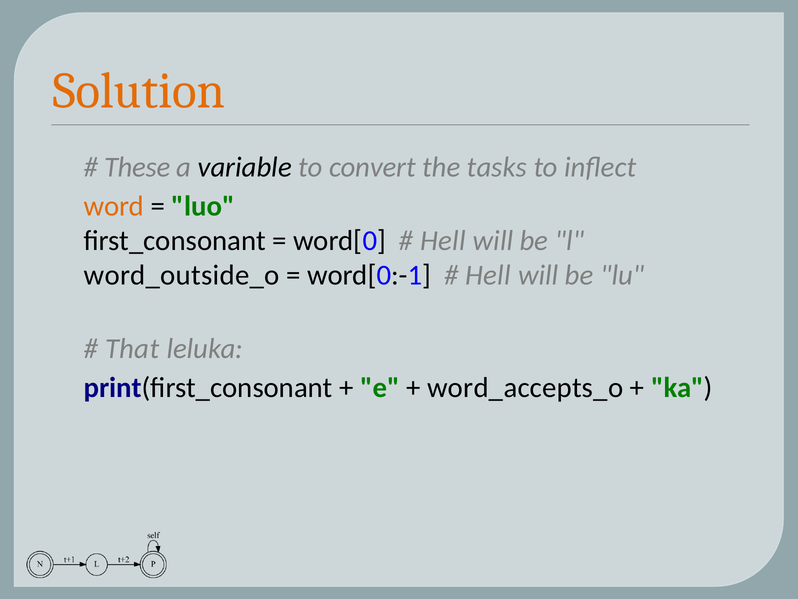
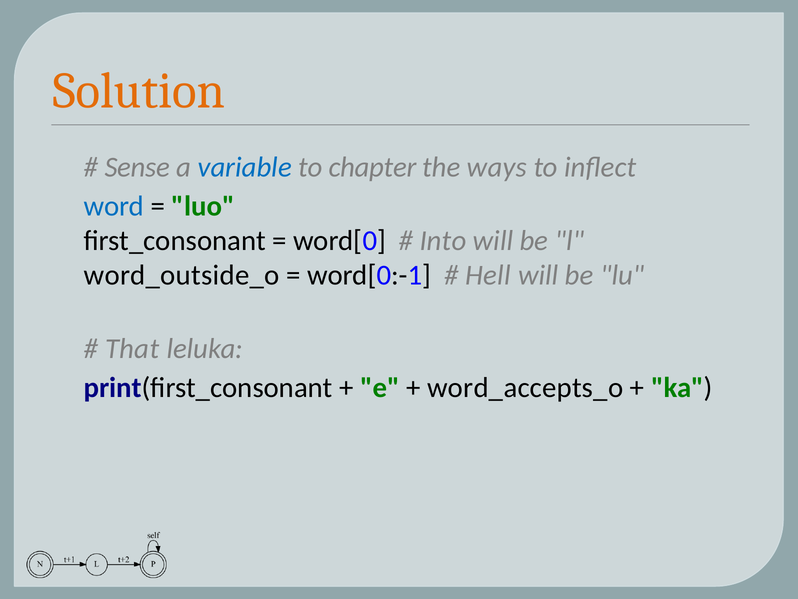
These: These -> Sense (137, 167)
variable colour: black -> blue (245, 167)
convert: convert -> chapter (372, 167)
tasks: tasks -> ways (497, 167)
word colour: orange -> blue (114, 206)
Hell: Hell -> Into (443, 240)
